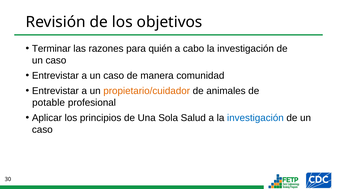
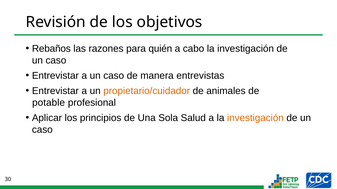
Terminar: Terminar -> Rebaños (51, 49)
comunidad: comunidad -> entrevistas (200, 76)
investigación colour: blue -> orange (255, 118)
